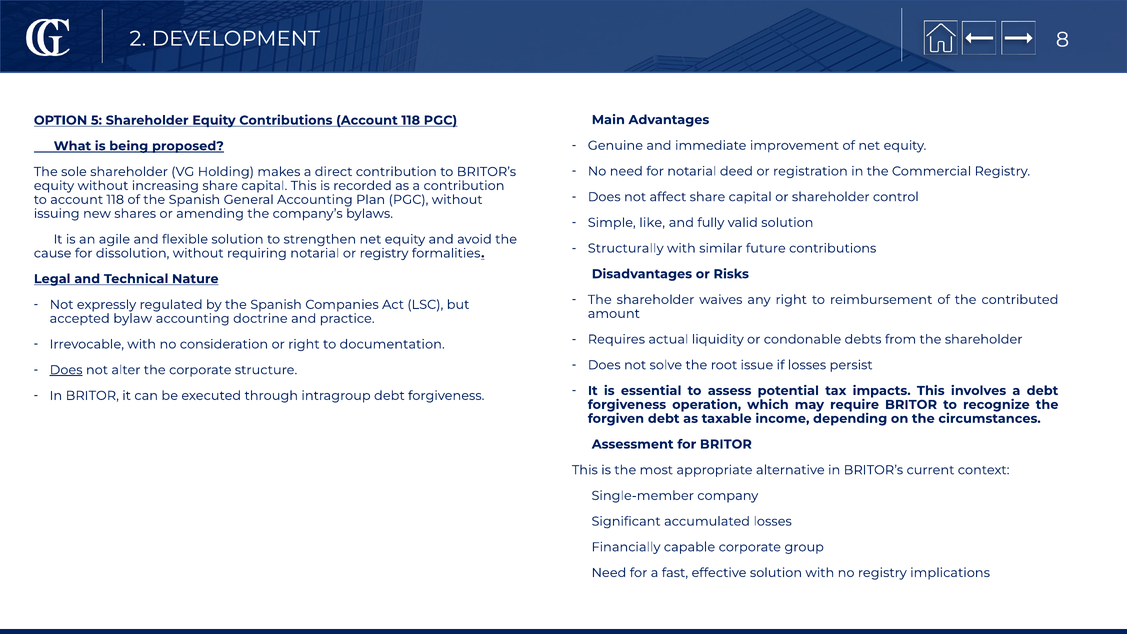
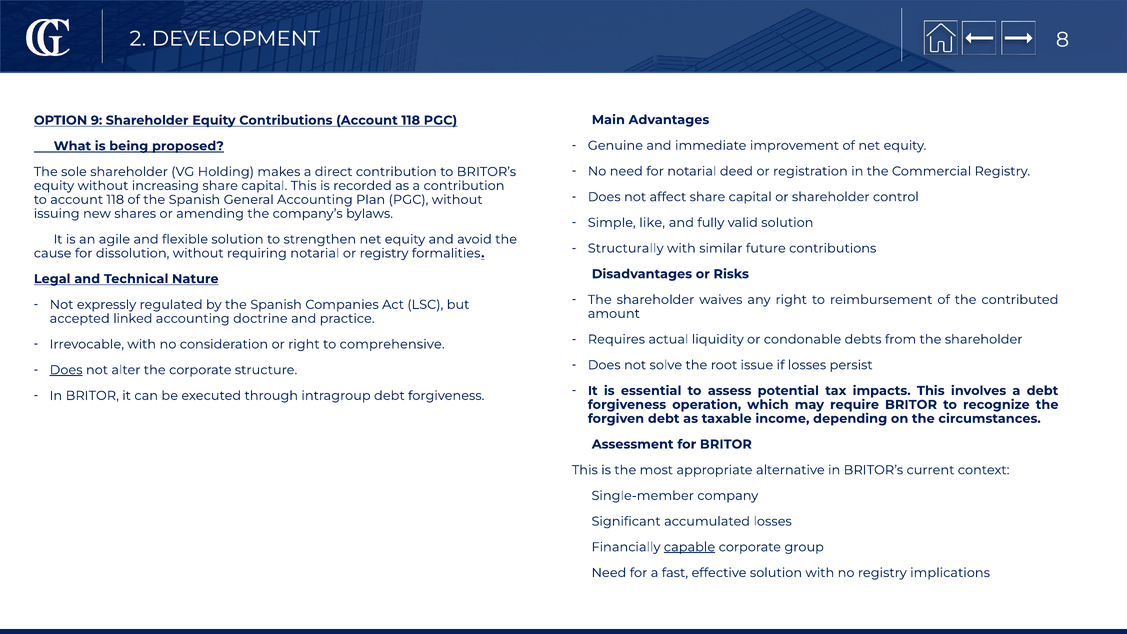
5: 5 -> 9 (96, 120)
bylaw: bylaw -> linked (133, 319)
documentation: documentation -> comprehensive (392, 344)
capable underline: none -> present (690, 547)
